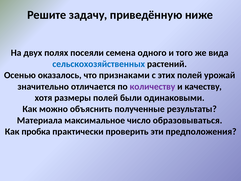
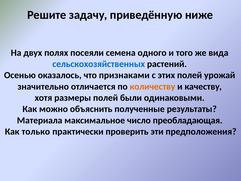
количеству colour: purple -> orange (152, 86)
образовываться: образовываться -> преобладающая (188, 120)
пробка: пробка -> только (36, 131)
